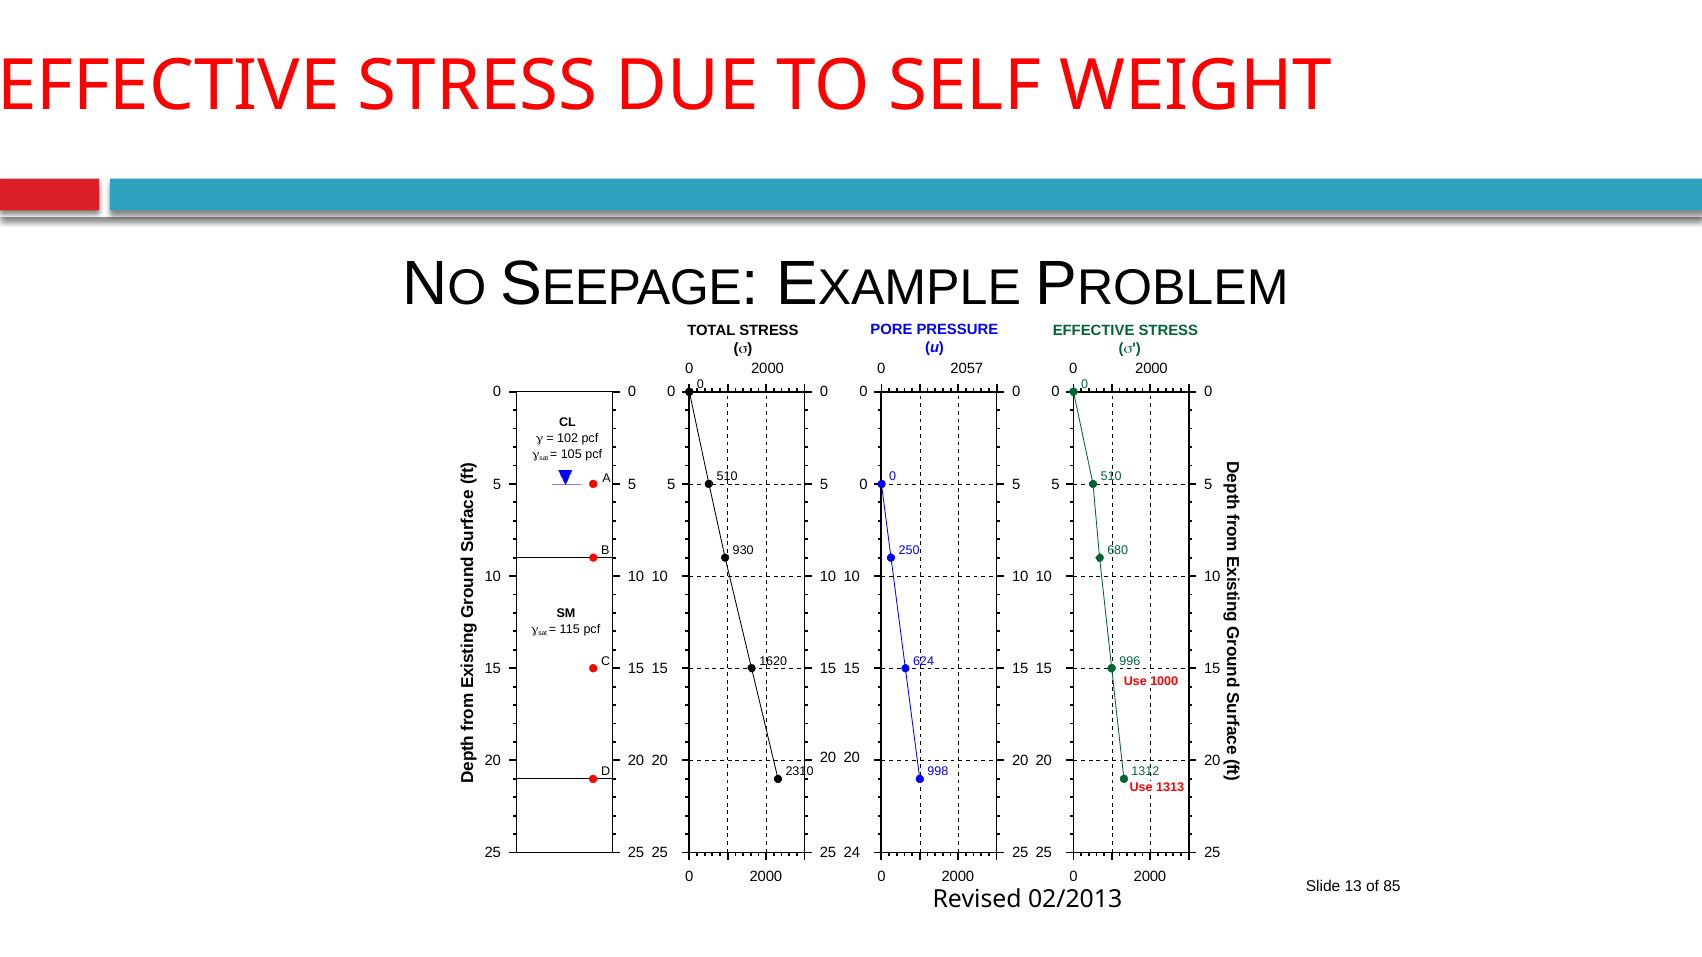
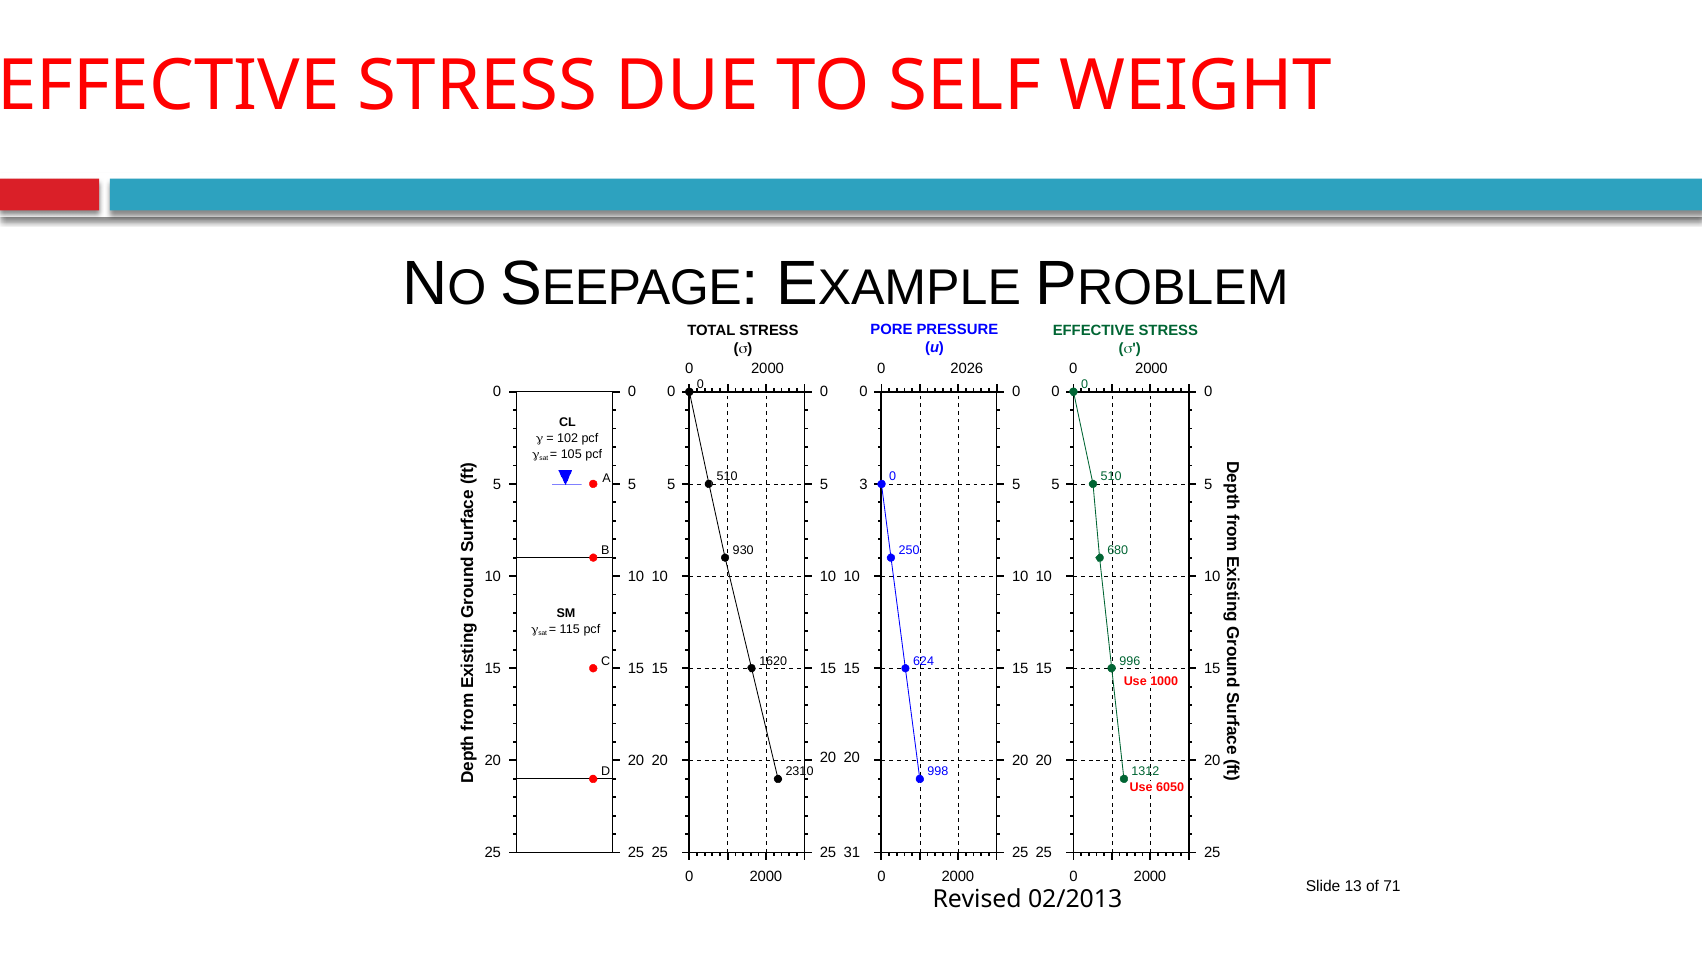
2057: 2057 -> 2026 (967, 369)
0: 0 -> 3 (863, 484)
1313: 1313 -> 6050 (1170, 788)
24: 24 -> 31 (852, 853)
85: 85 -> 71 (1392, 886)
